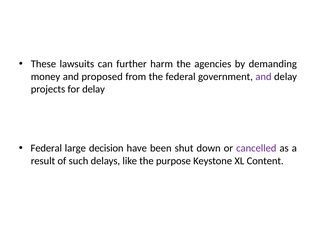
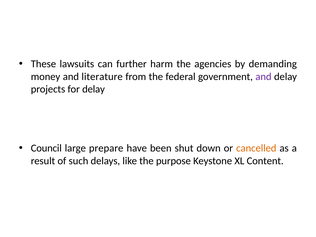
proposed: proposed -> literature (102, 77)
Federal: Federal -> Council (46, 148)
decision: decision -> prepare (106, 148)
cancelled colour: purple -> orange (256, 148)
